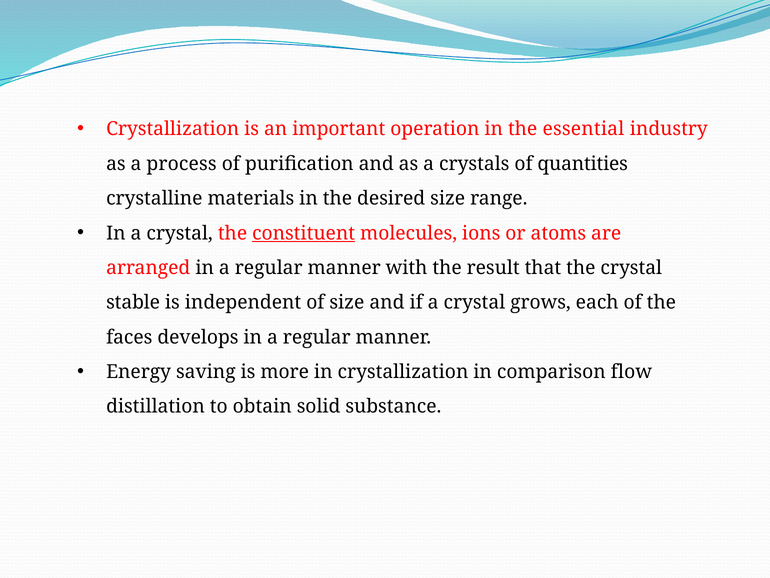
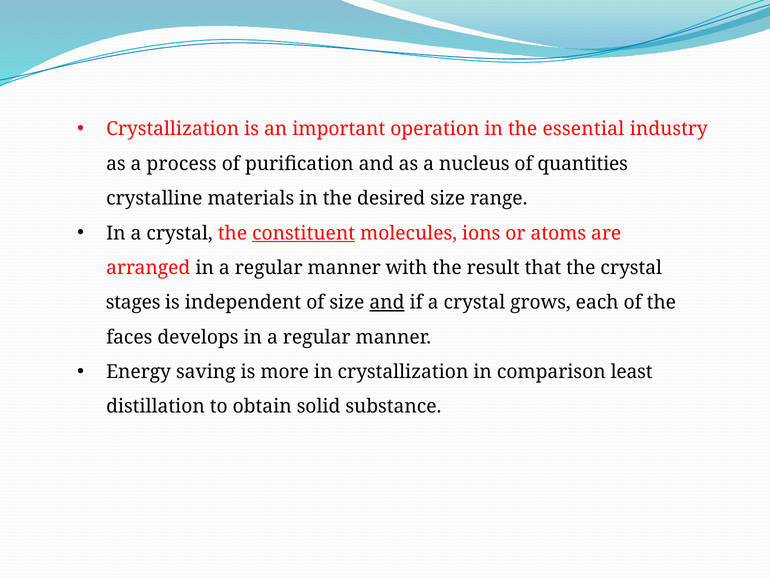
crystals: crystals -> nucleus (474, 164)
stable: stable -> stages (133, 302)
and underline: none -> present (387, 302)
flow: flow -> least (632, 372)
